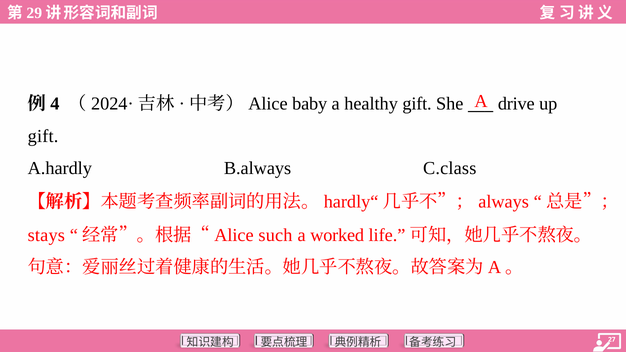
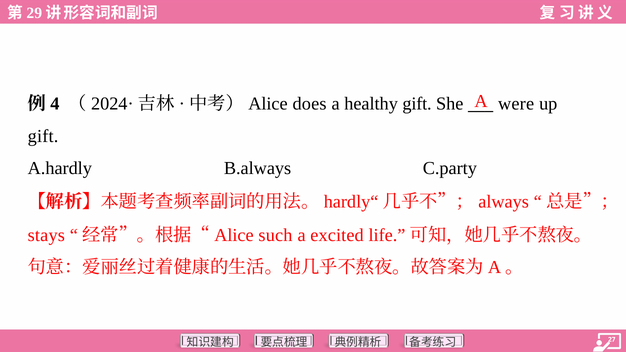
baby: baby -> does (310, 104)
drive: drive -> were (516, 104)
C.class: C.class -> C.party (450, 168)
worked: worked -> excited (337, 235)
